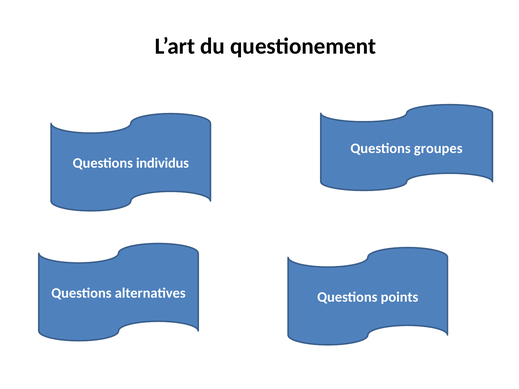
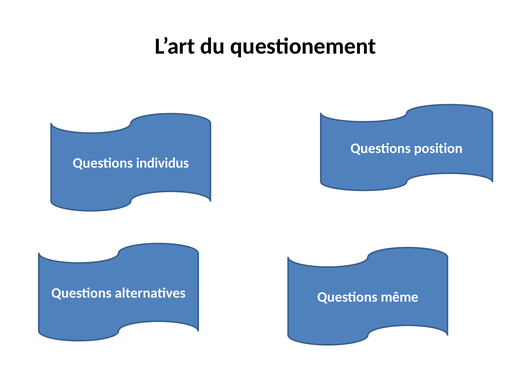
groupes: groupes -> position (438, 149)
points: points -> même (400, 297)
